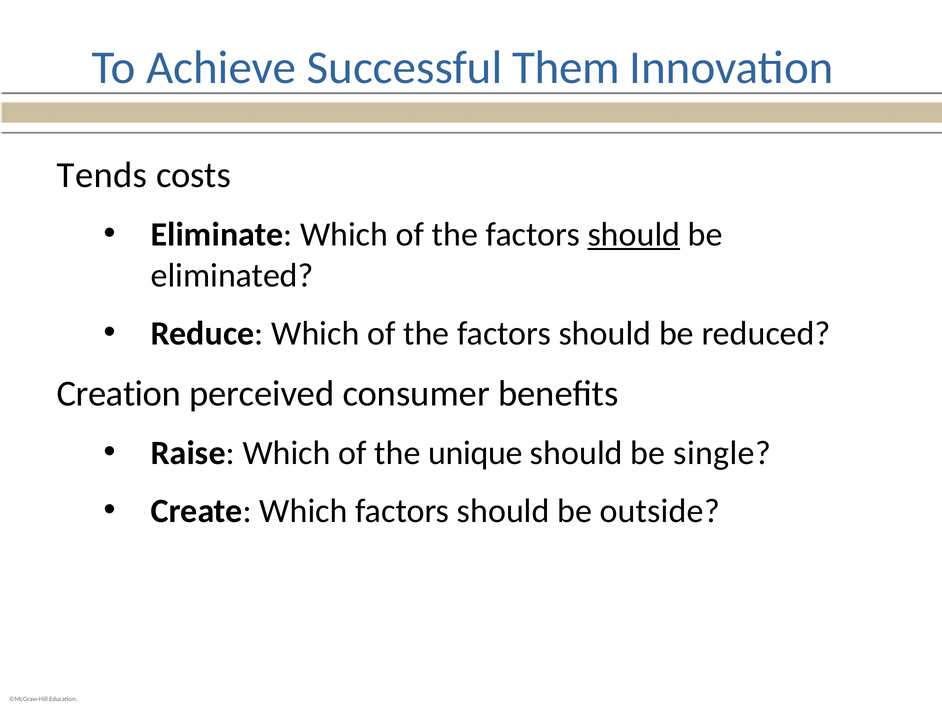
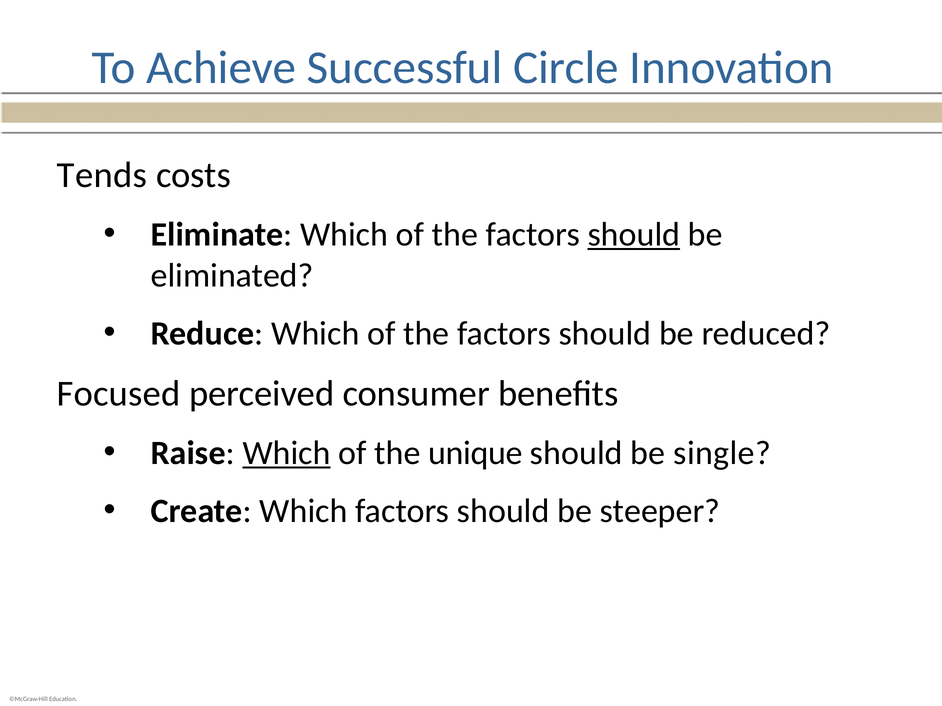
Them: Them -> Circle (566, 68)
Creation: Creation -> Focused (119, 394)
Which underline: none -> present (287, 453)
outside: outside -> steeper (660, 511)
